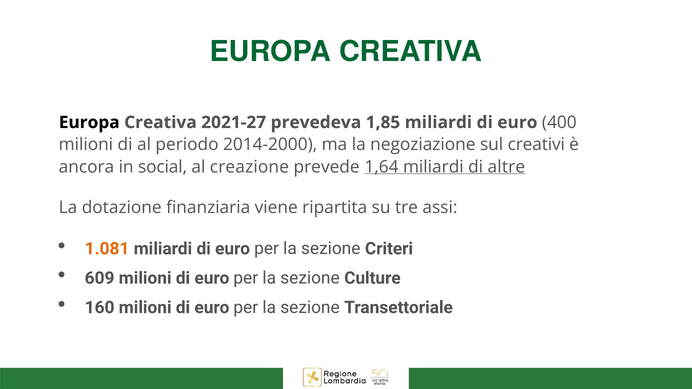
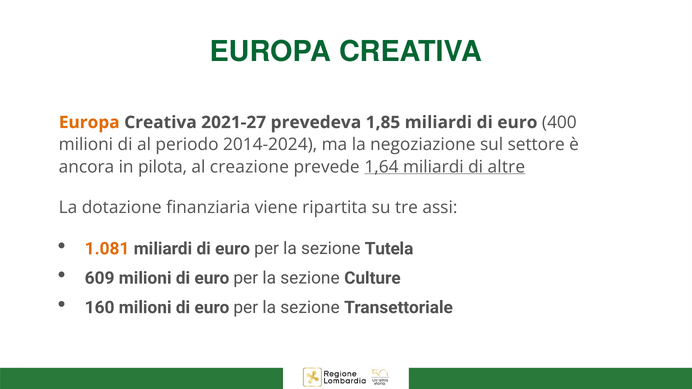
Europa colour: black -> orange (89, 123)
2014-2000: 2014-2000 -> 2014-2024 (270, 145)
creativi: creativi -> settore (536, 145)
social: social -> pilota (163, 167)
Criteri: Criteri -> Tutela (389, 249)
